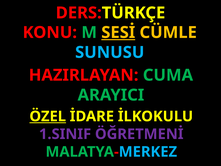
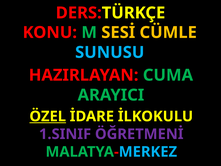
SESİ underline: present -> none (118, 32)
